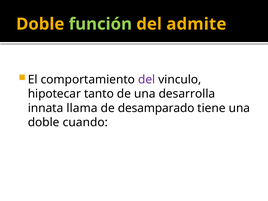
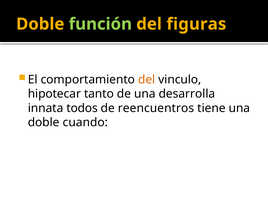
admite: admite -> figuras (196, 24)
del colour: purple -> orange (147, 80)
llama: llama -> todos (82, 108)
desamparado: desamparado -> reencuentros (156, 108)
